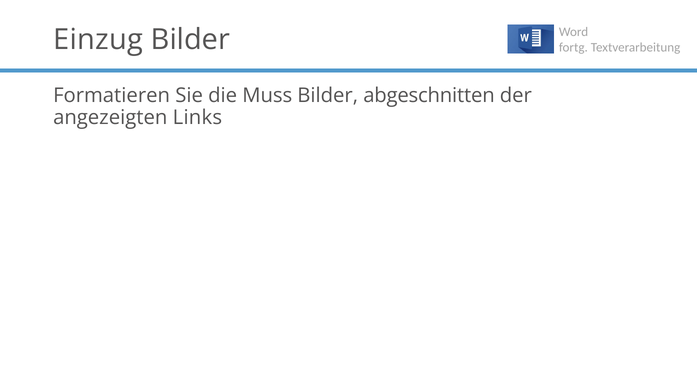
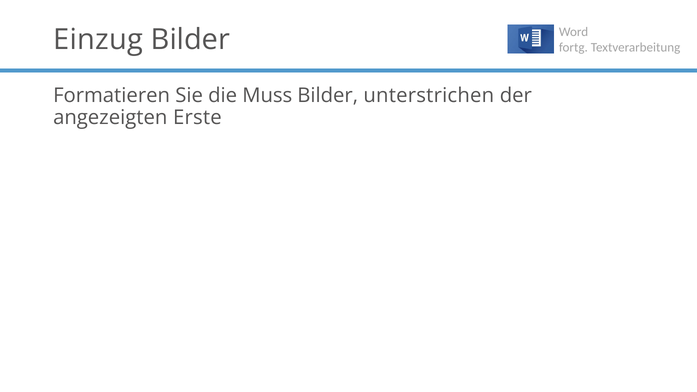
abgeschnitten: abgeschnitten -> unterstrichen (429, 96)
Links: Links -> Erste (197, 118)
